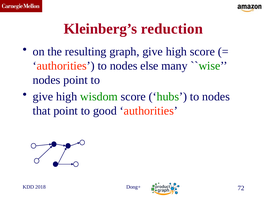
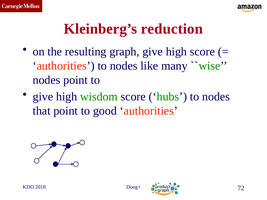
else: else -> like (149, 66)
